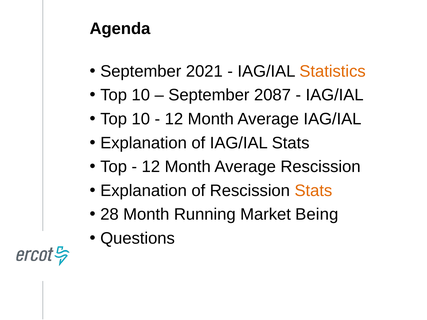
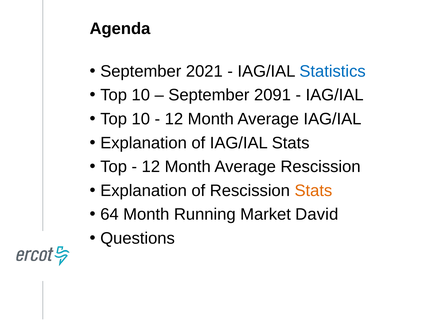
Statistics colour: orange -> blue (333, 71)
2087: 2087 -> 2091 (272, 95)
28: 28 -> 64 (110, 215)
Being: Being -> David (317, 215)
